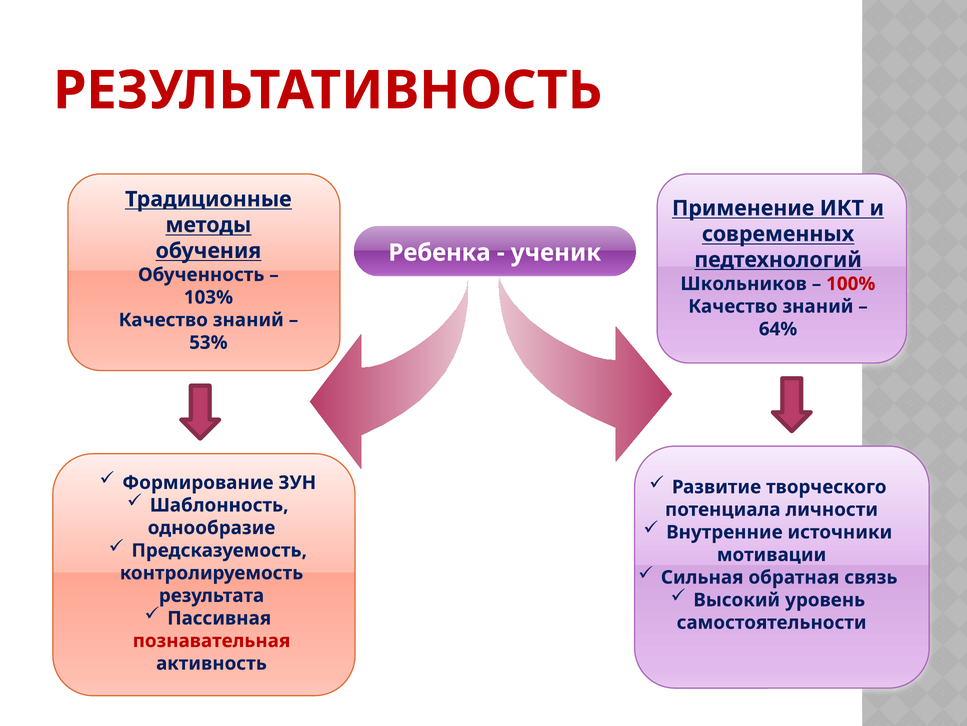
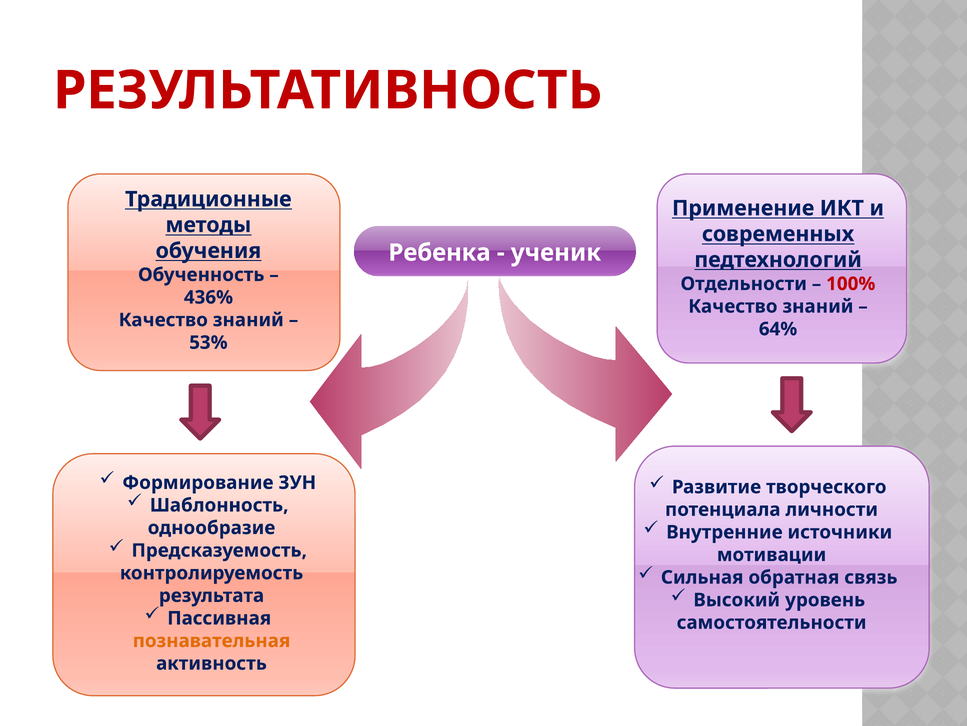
Школьников: Школьников -> Отдельности (744, 284)
103%: 103% -> 436% (208, 297)
познавательная colour: red -> orange (211, 640)
